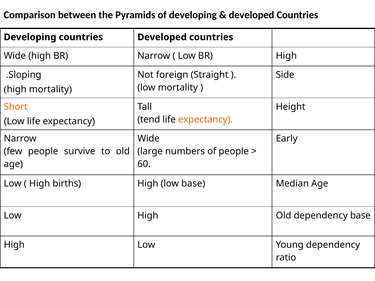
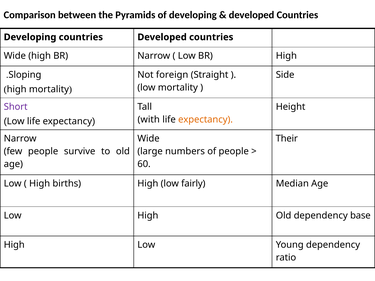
Short colour: orange -> purple (16, 107)
tend: tend -> with (149, 120)
Early: Early -> Their (287, 139)
low base: base -> fairly (193, 184)
